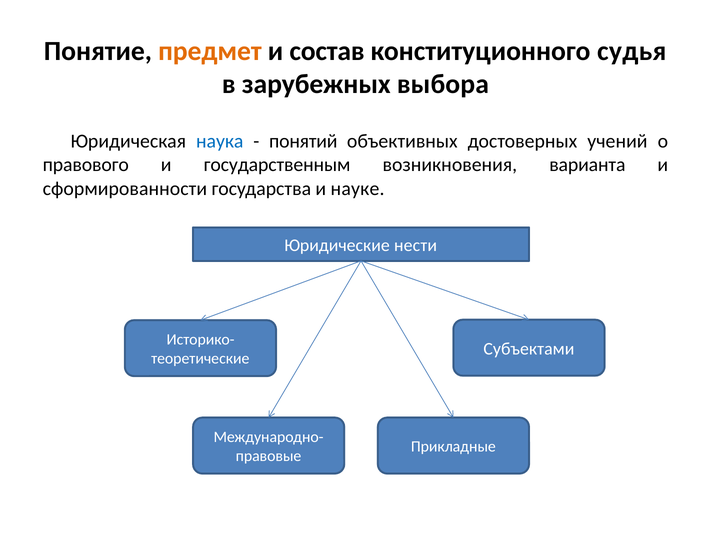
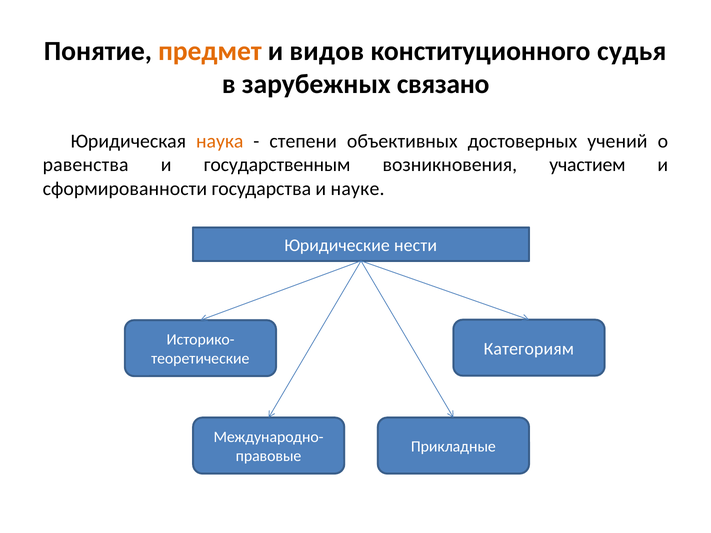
состав: состав -> видов (327, 51)
выбора: выбора -> связано (443, 84)
наука colour: blue -> orange (220, 141)
понятий: понятий -> степени (303, 141)
правового: правового -> равенства (86, 165)
варианта: варианта -> участием (587, 165)
Субъектами: Субъектами -> Категориям (529, 349)
